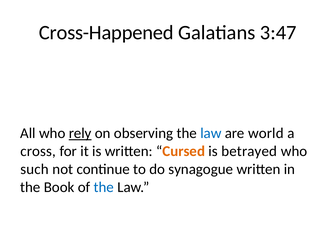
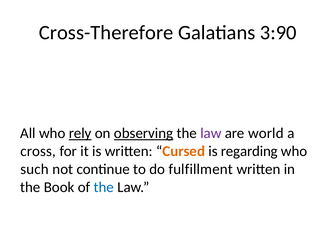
Cross-Happened: Cross-Happened -> Cross-Therefore (106, 33)
3:47: 3:47 -> 3:90 (278, 33)
observing underline: none -> present (144, 133)
law colour: blue -> purple (211, 133)
betrayed: betrayed -> regarding (249, 151)
synagogue: synagogue -> fulfillment (201, 169)
